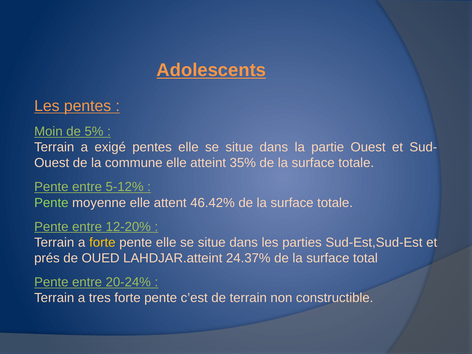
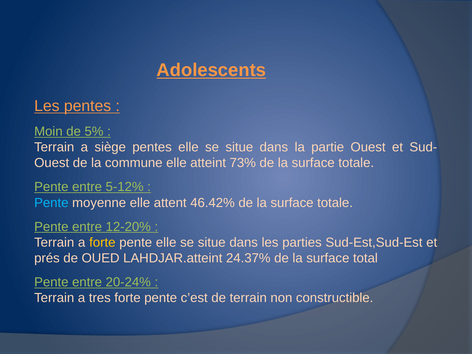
exigé: exigé -> siège (110, 147)
35%: 35% -> 73% (243, 163)
Pente colour: light green -> light blue (51, 203)
